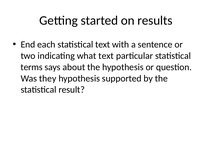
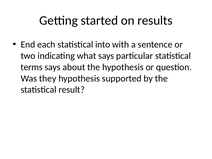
statistical text: text -> into (103, 44)
what text: text -> says (106, 56)
